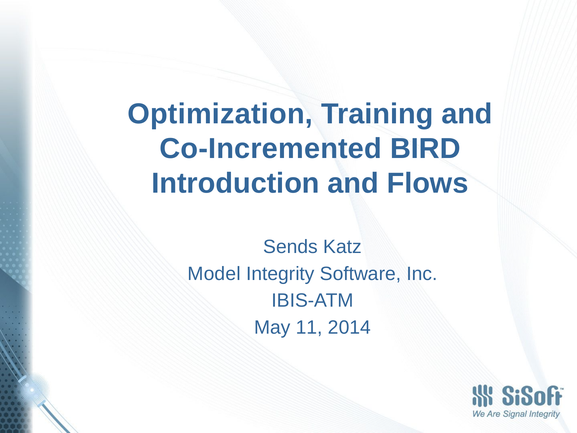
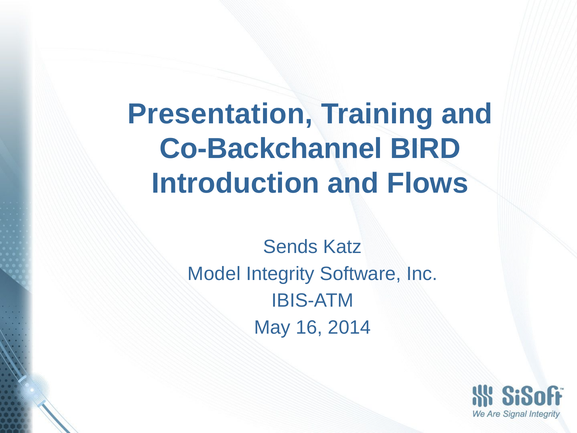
Optimization: Optimization -> Presentation (220, 114)
Co-Incremented: Co-Incremented -> Co-Backchannel (271, 149)
11: 11 -> 16 (309, 327)
